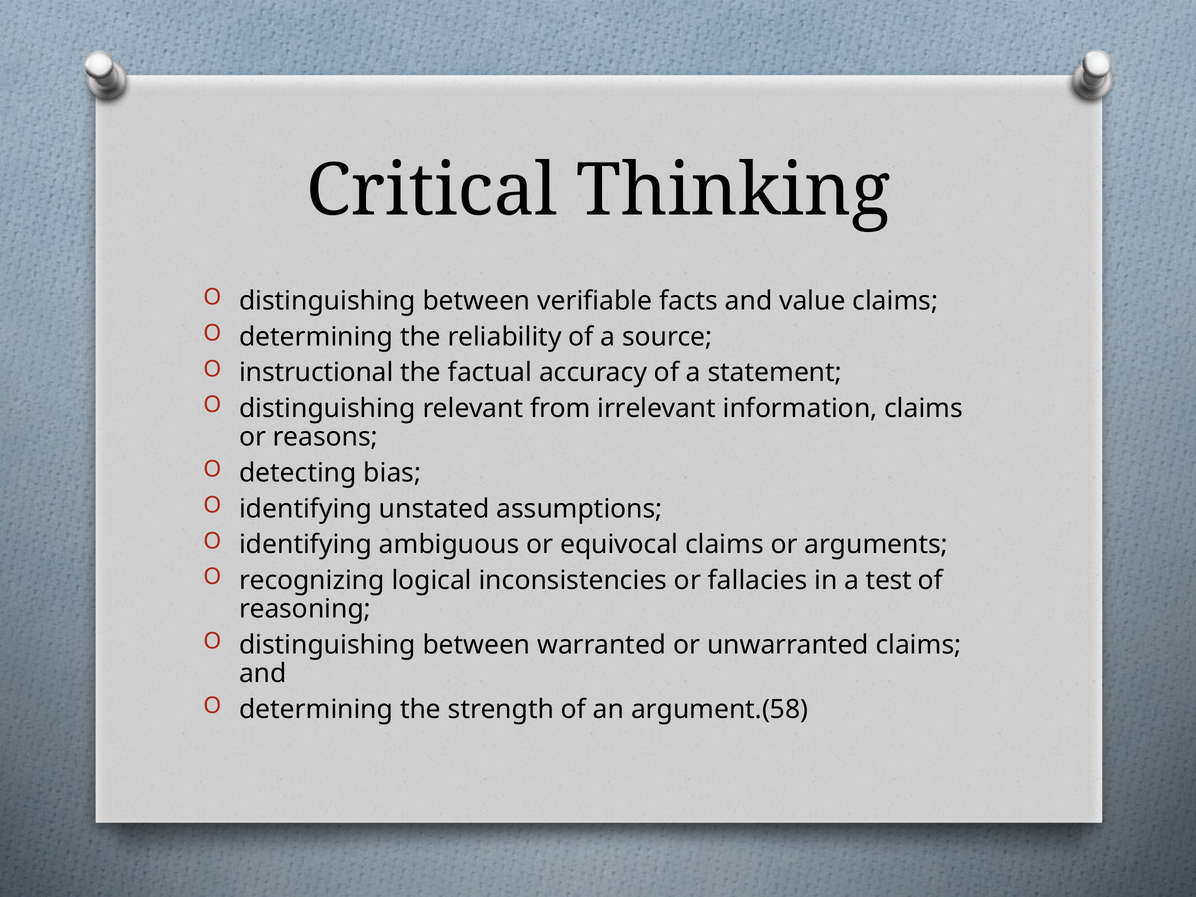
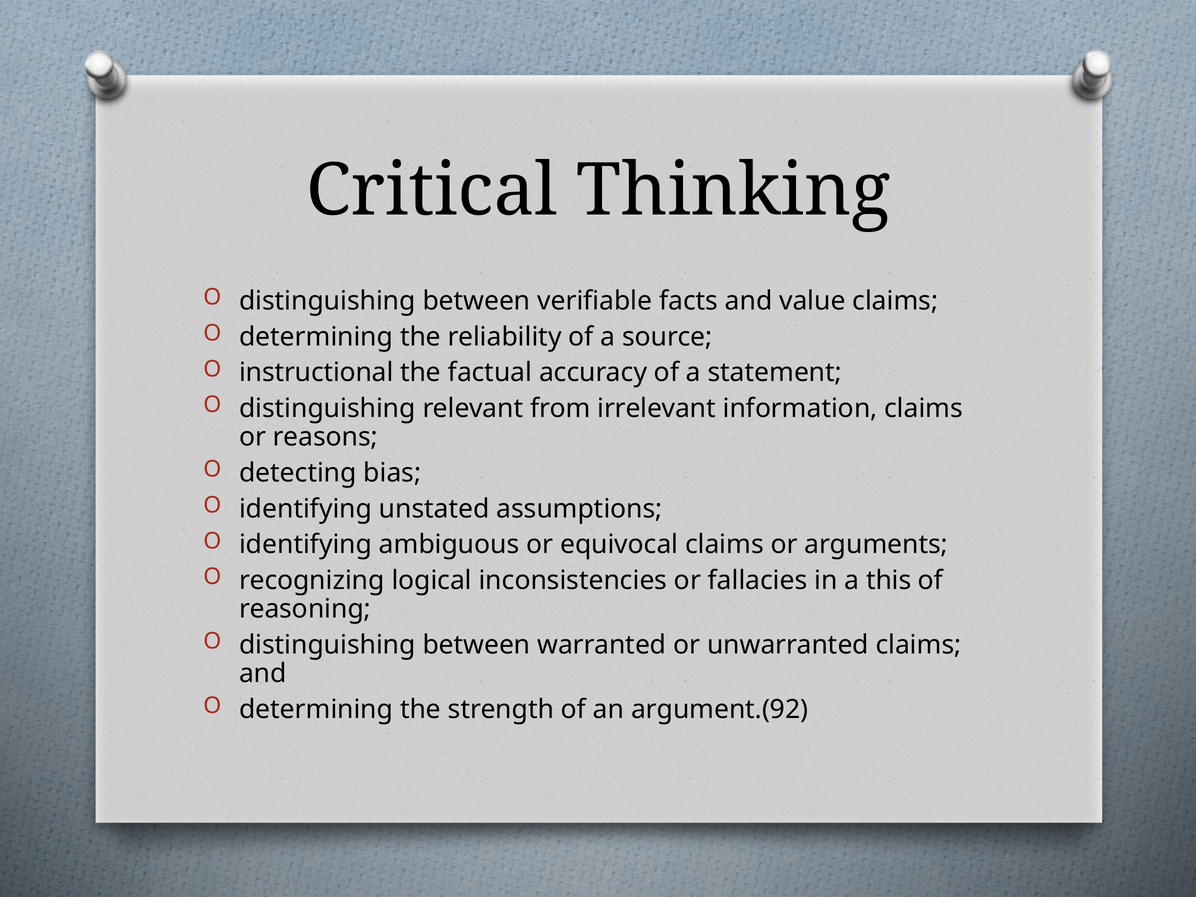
test: test -> this (889, 580)
argument.(58: argument.(58 -> argument.(92 (720, 709)
